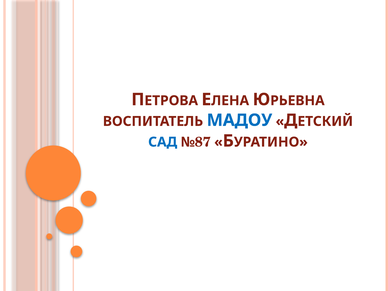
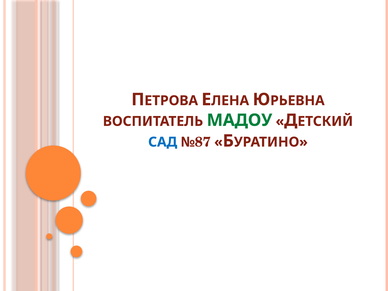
МАДОУ colour: blue -> green (239, 120)
